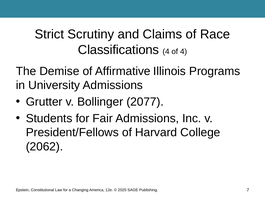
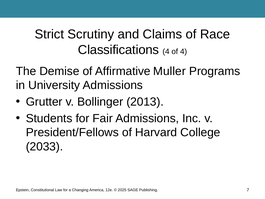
Illinois: Illinois -> Muller (169, 71)
2077: 2077 -> 2013 (145, 102)
2062: 2062 -> 2033 (44, 146)
